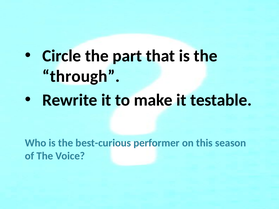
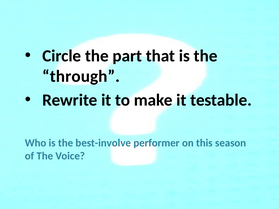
best-curious: best-curious -> best-involve (103, 143)
